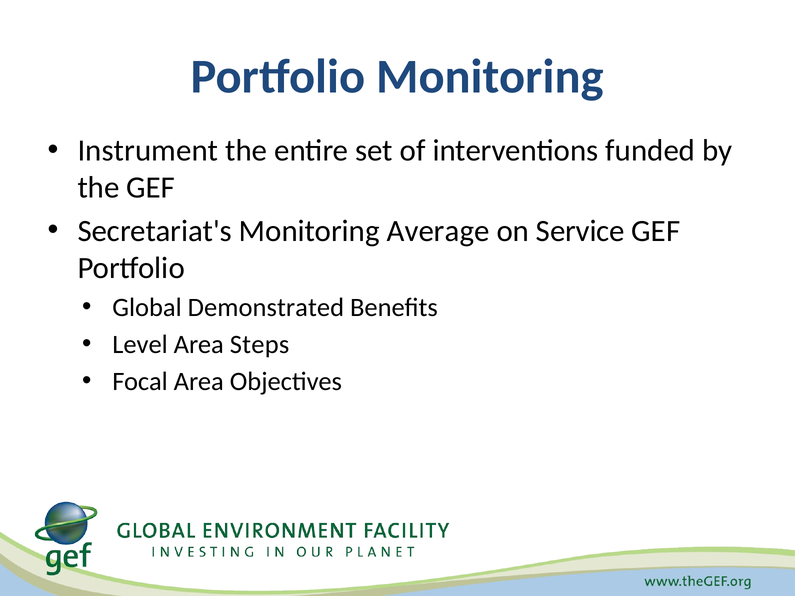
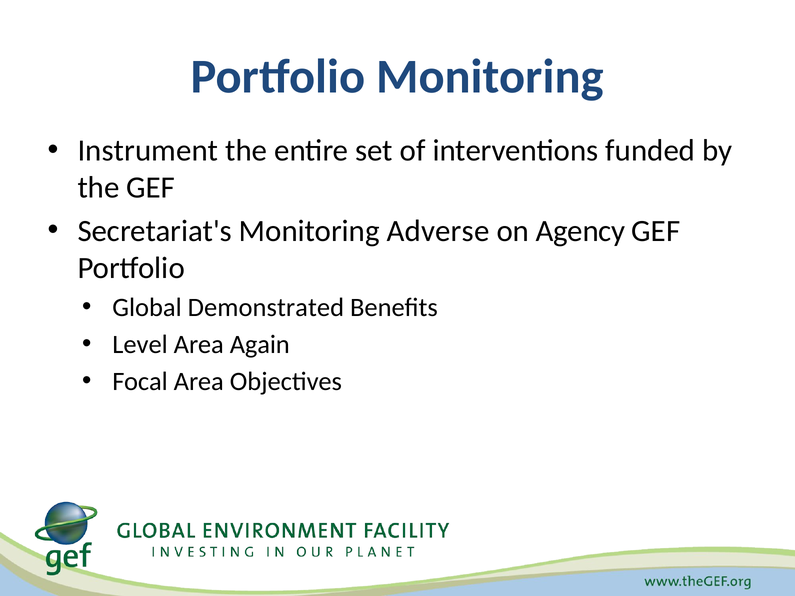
Average: Average -> Adverse (438, 231)
Service: Service -> Agency (580, 231)
Steps: Steps -> Again (260, 345)
